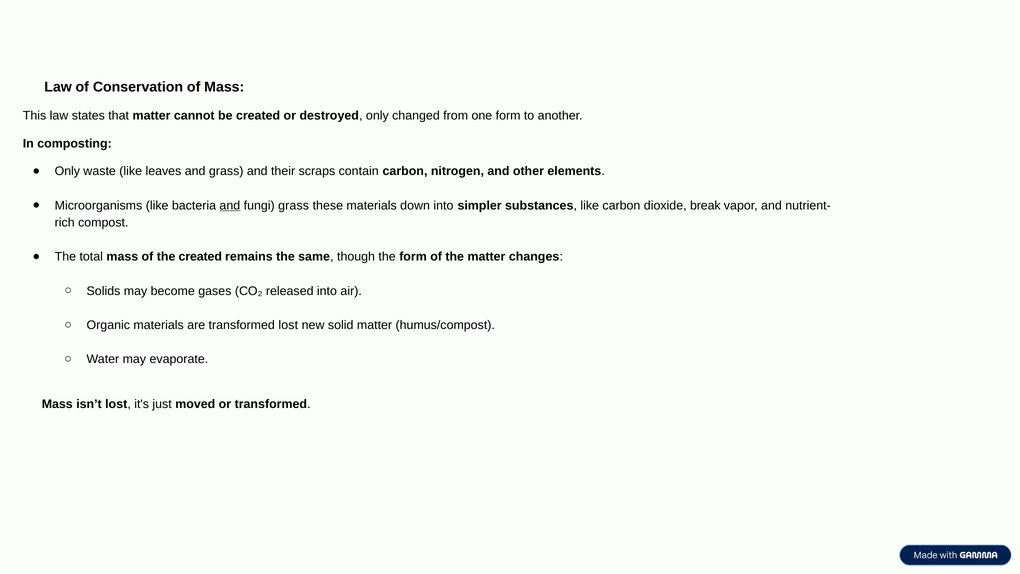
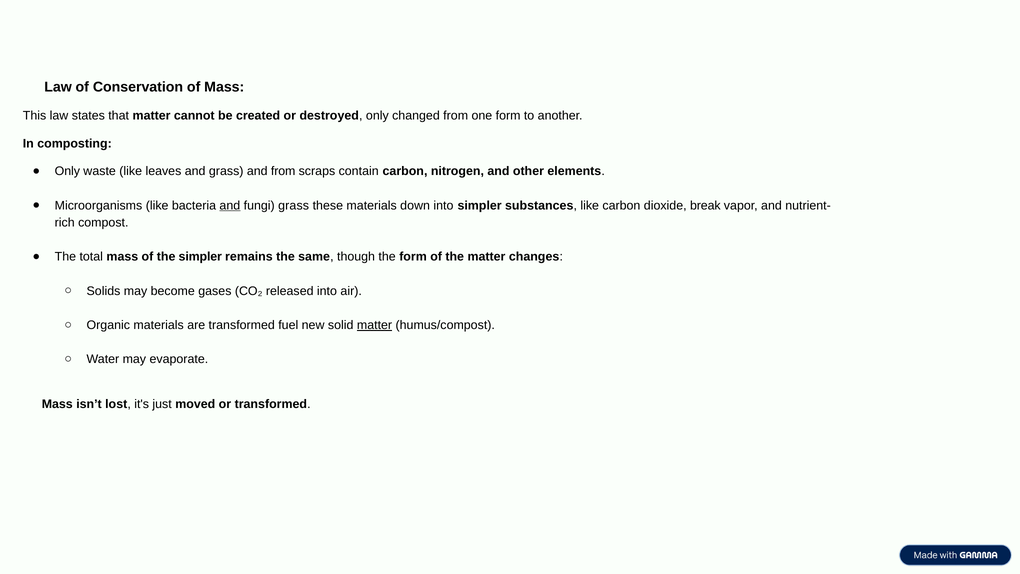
and their: their -> from (283, 171)
the created: created -> simpler (200, 257)
transformed lost: lost -> fuel (288, 325)
matter underline: none -> present (375, 325)
